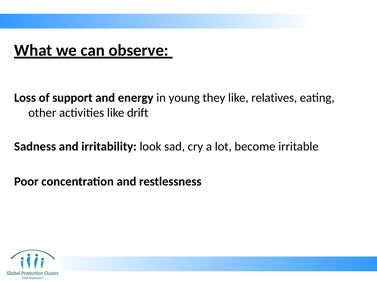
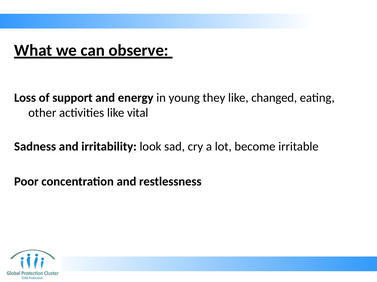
relatives: relatives -> changed (274, 98)
drift: drift -> vital (138, 113)
